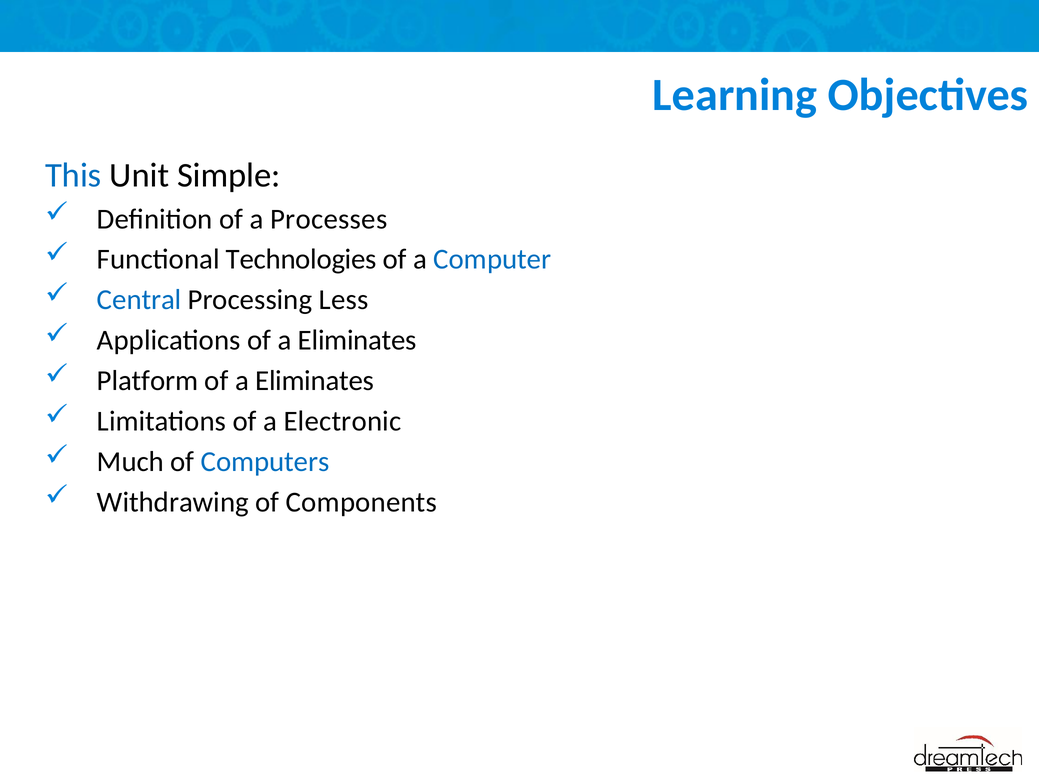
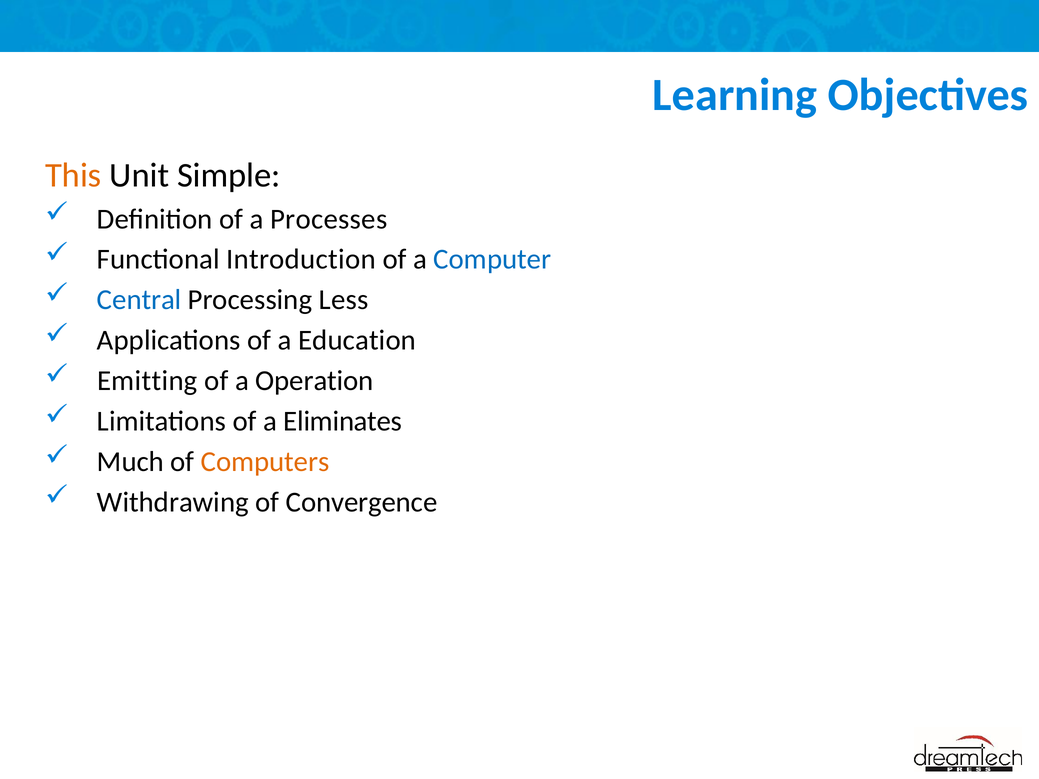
This colour: blue -> orange (73, 176)
Technologies: Technologies -> Introduction (301, 260)
Applications of a Eliminates: Eliminates -> Education (357, 340)
Platform: Platform -> Emitting (147, 381)
Eliminates: Eliminates -> Operation (314, 381)
Electronic: Electronic -> Eliminates (343, 421)
Computers colour: blue -> orange (265, 462)
Components: Components -> Convergence (362, 502)
